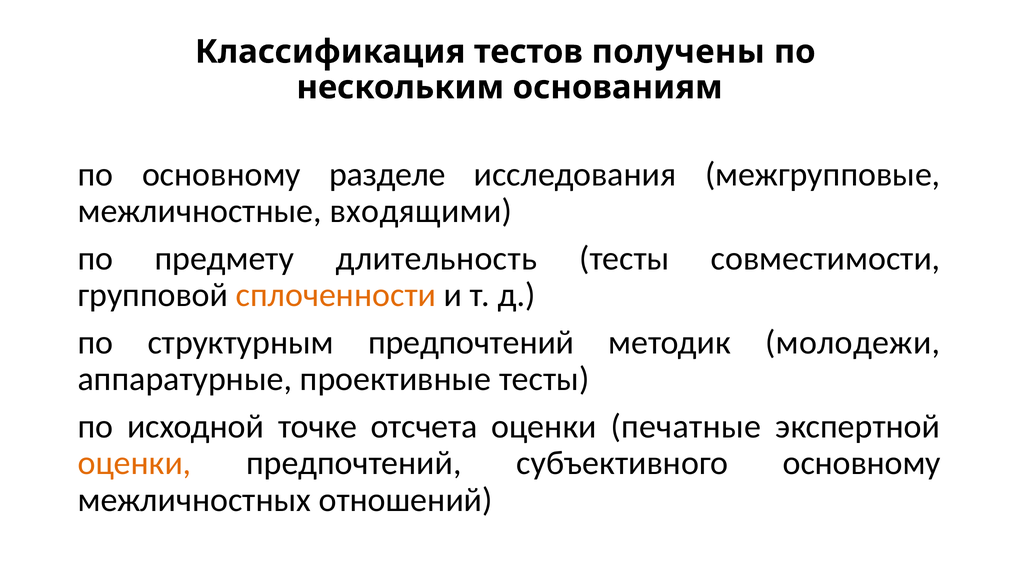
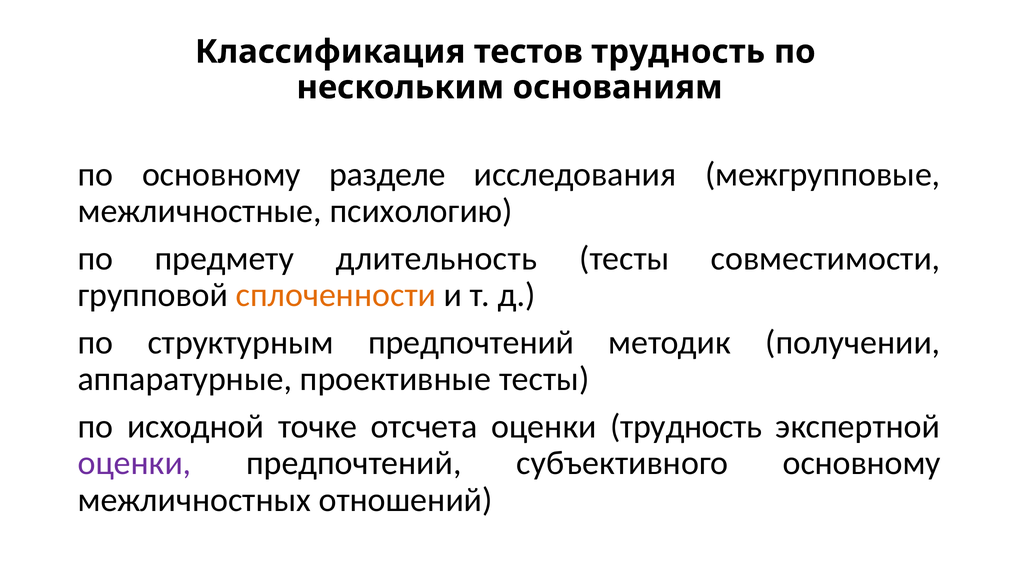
тестов получены: получены -> трудность (678, 52)
входящими: входящими -> психологию (421, 211)
молодежи: молодежи -> получении (853, 343)
оценки печатные: печатные -> трудность (686, 427)
оценки colour: orange -> purple (134, 463)
